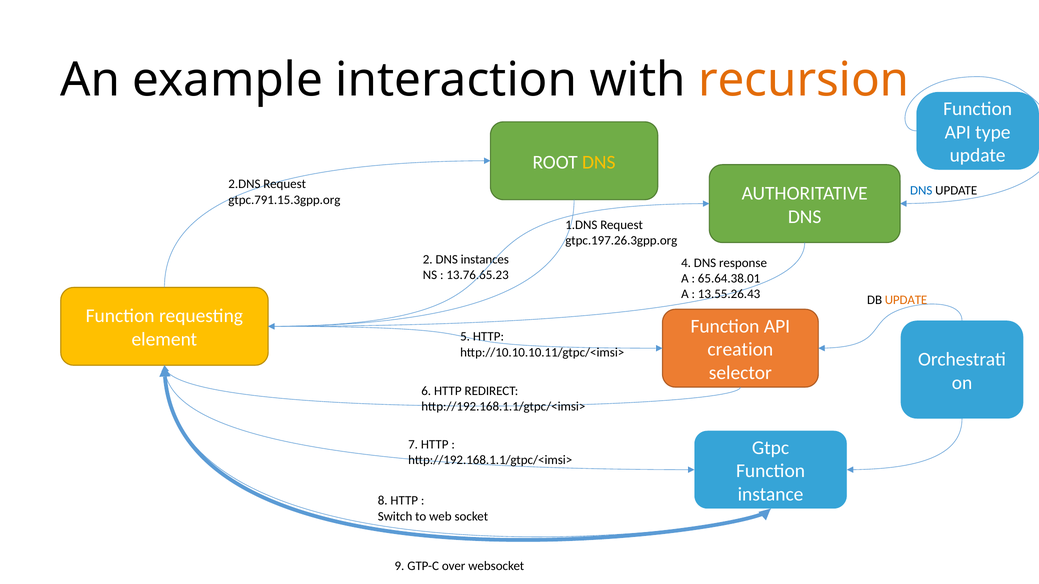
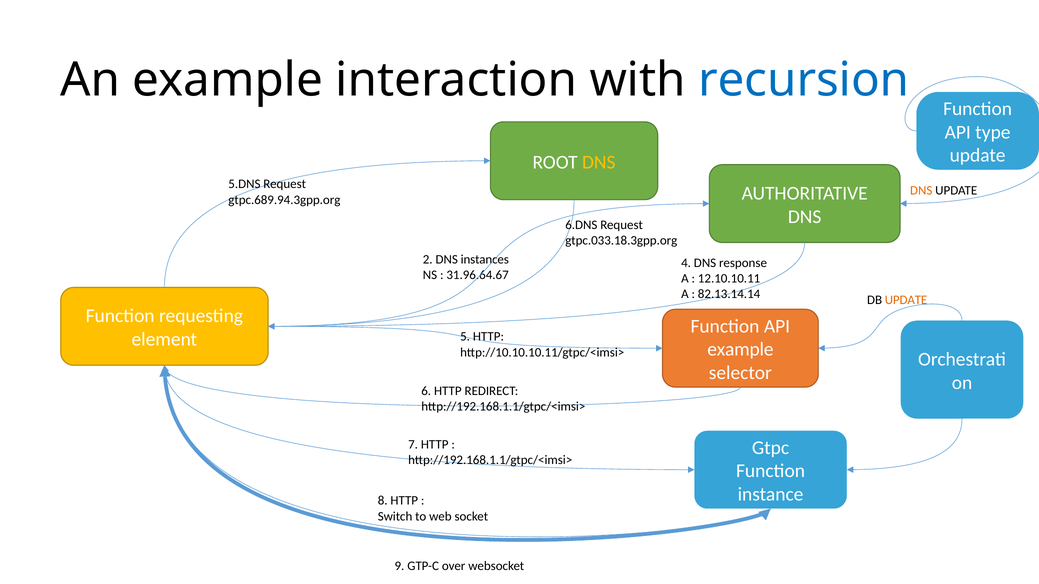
recursion colour: orange -> blue (804, 80)
2.DNS: 2.DNS -> 5.DNS (244, 184)
DNS colour: blue -> orange (921, 191)
gtpc.791.15.3gpp.org: gtpc.791.15.3gpp.org -> gtpc.689.94.3gpp.org (284, 200)
1.DNS: 1.DNS -> 6.DNS (581, 225)
gtpc.197.26.3gpp.org: gtpc.197.26.3gpp.org -> gtpc.033.18.3gpp.org (621, 241)
13.76.65.23: 13.76.65.23 -> 31.96.64.67 (478, 275)
65.64.38.01: 65.64.38.01 -> 12.10.10.11 (729, 279)
13.55.26.43: 13.55.26.43 -> 82.13.14.14 (729, 294)
creation: creation -> example (740, 350)
